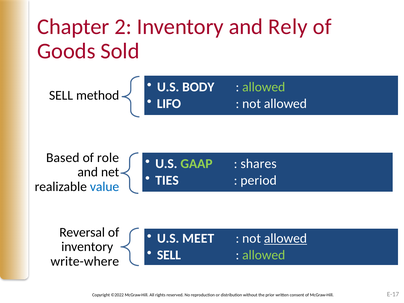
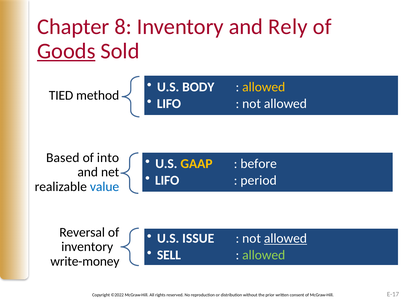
2: 2 -> 8 (123, 27)
Goods underline: none -> present (66, 51)
allowed colour: light green -> yellow (264, 87)
SELL: SELL -> TIED (61, 95)
role: role -> into (108, 158)
GAAP colour: light green -> yellow (196, 164)
shares: shares -> before (259, 164)
TIES: TIES -> LIFO (167, 180)
MEET: MEET -> ISSUE (198, 239)
write-where: write-where -> write-money (85, 261)
